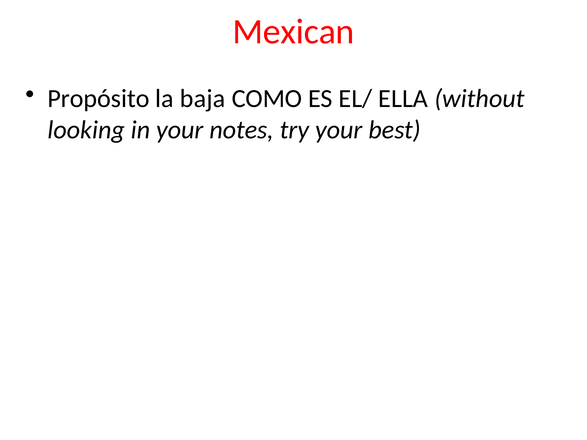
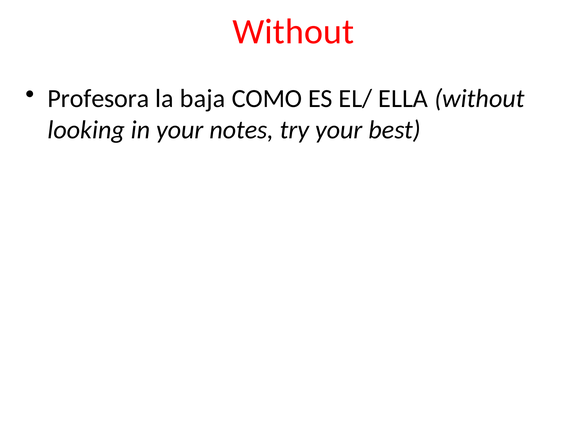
Mexican: Mexican -> Without (293, 32)
Propósito: Propósito -> Profesora (98, 99)
